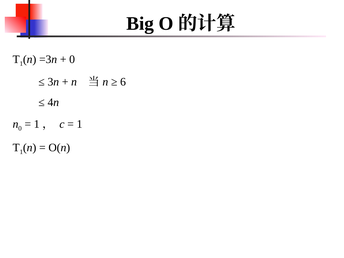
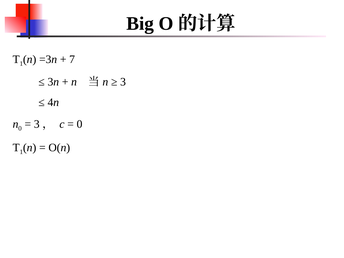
0: 0 -> 7 (72, 59)
6: 6 -> 3 (123, 82)
1: 1 -> 3 (37, 124)
1: 1 -> 0 (79, 124)
